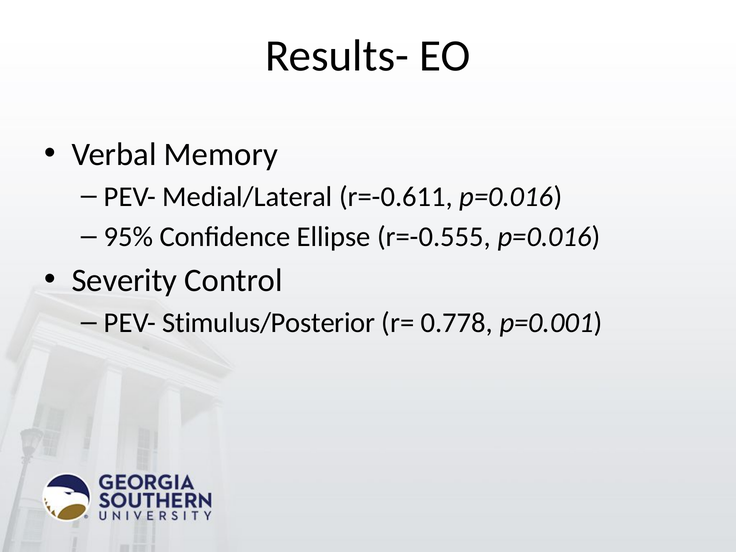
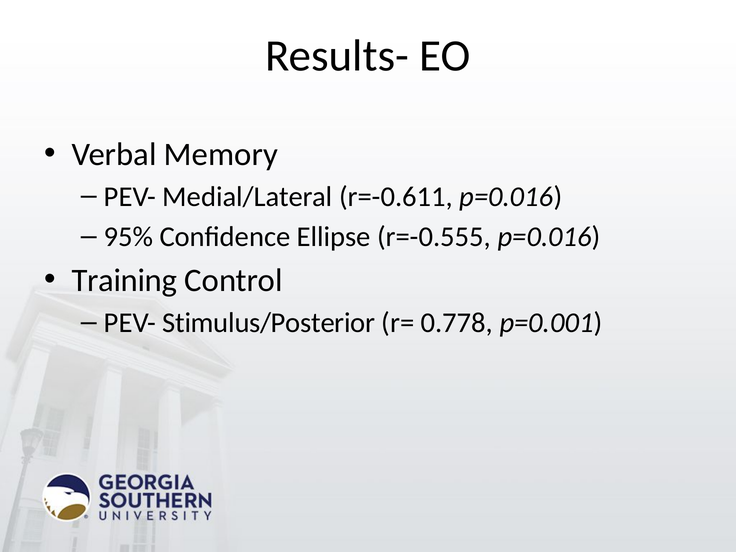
Severity: Severity -> Training (124, 280)
